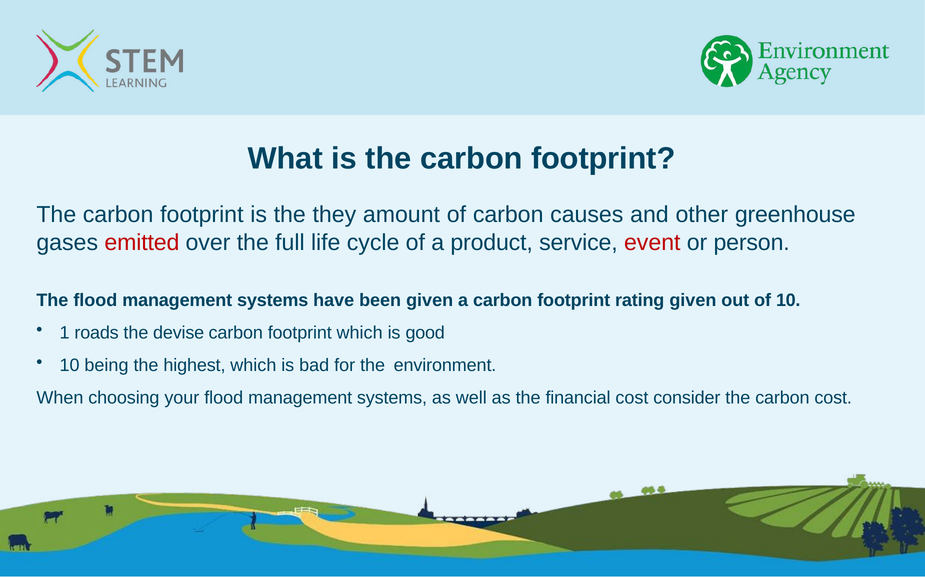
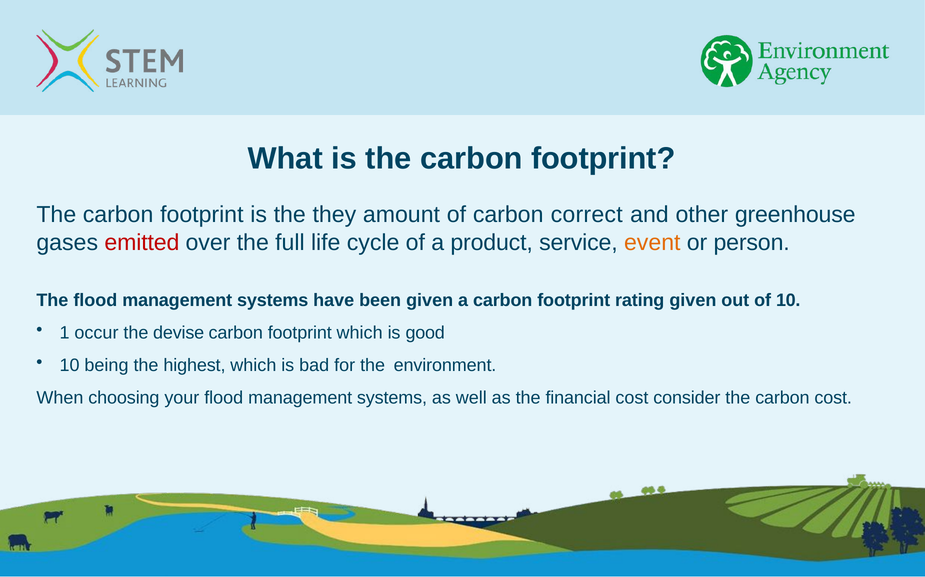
causes: causes -> correct (587, 215)
event colour: red -> orange (652, 243)
roads: roads -> occur (96, 333)
